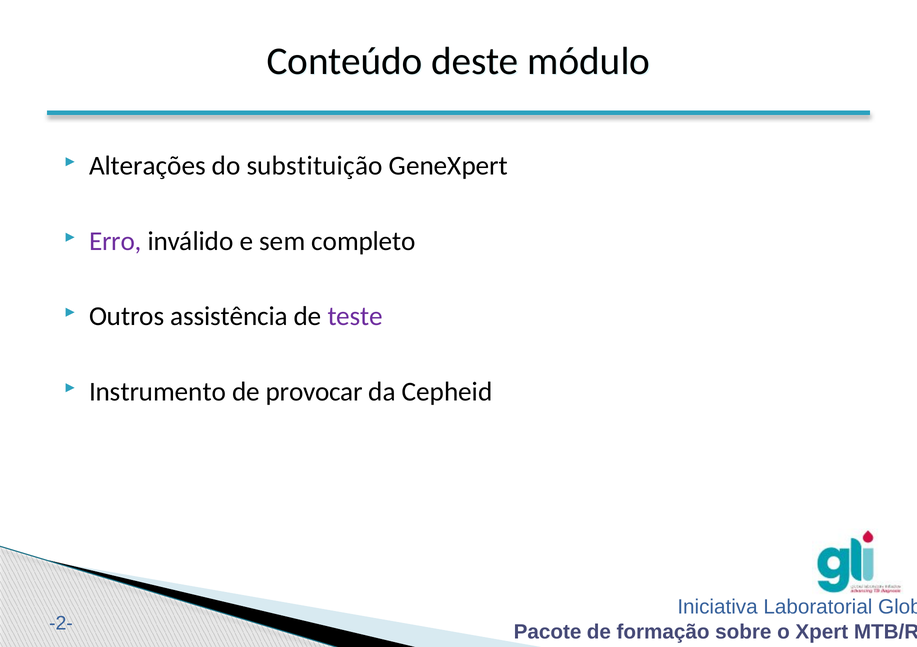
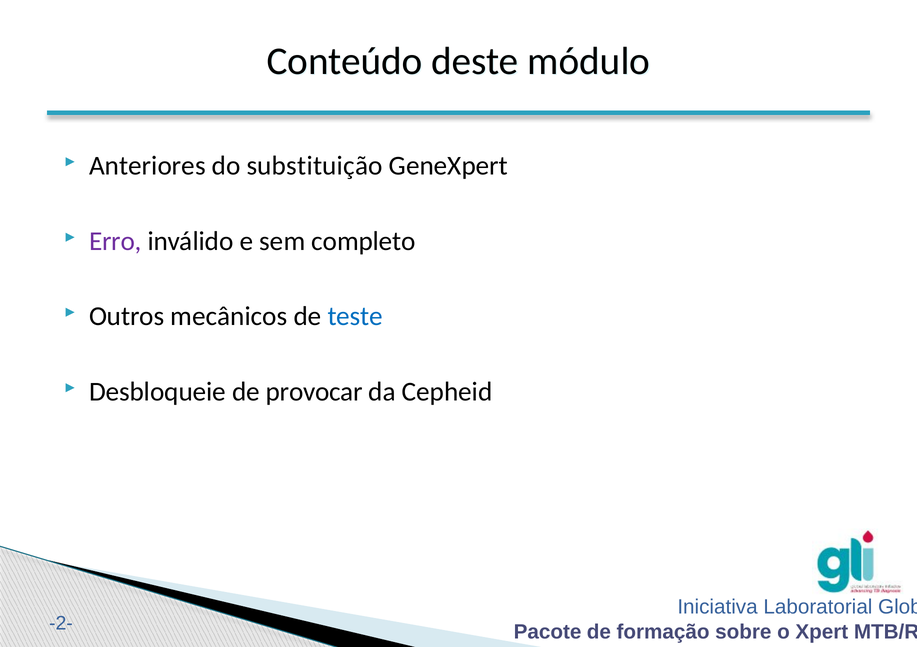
Alterações: Alterações -> Anteriores (147, 166)
assistência: assistência -> mecânicos (229, 316)
teste colour: purple -> blue (355, 316)
Instrumento: Instrumento -> Desbloqueie (157, 392)
